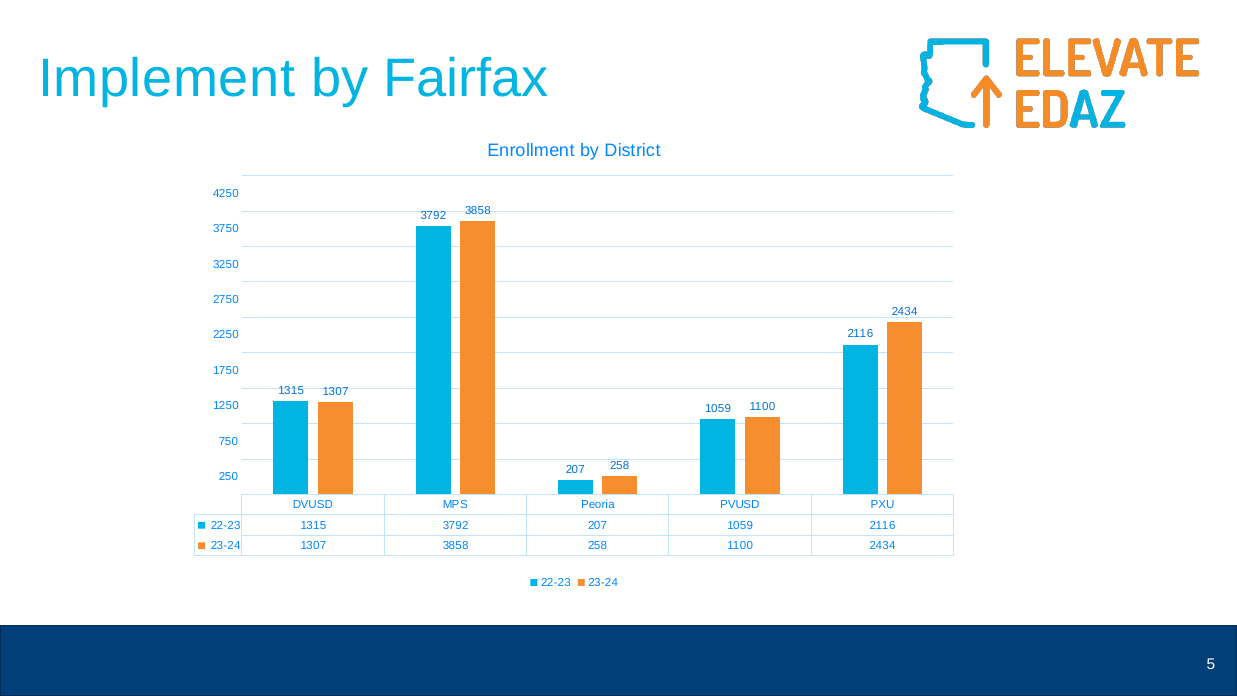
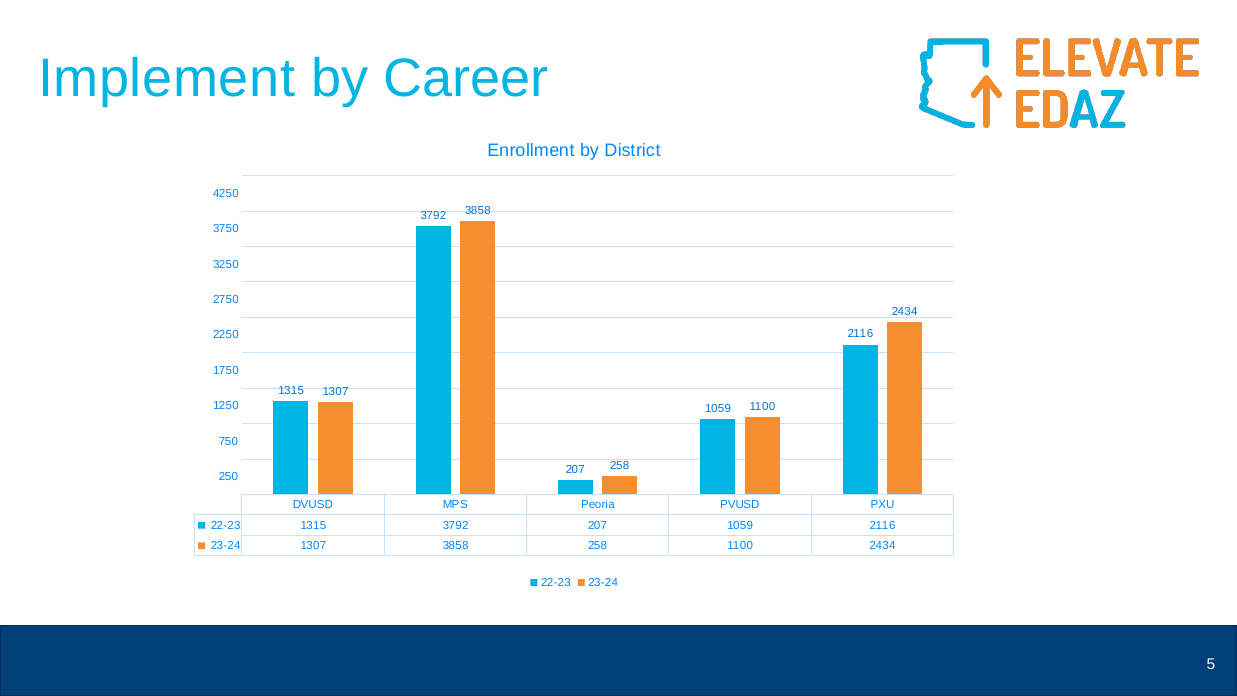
Fairfax: Fairfax -> Career (466, 78)
